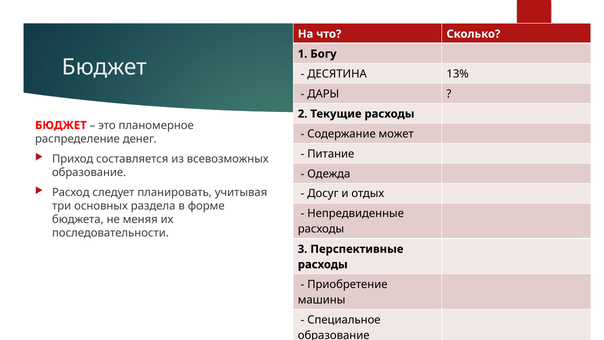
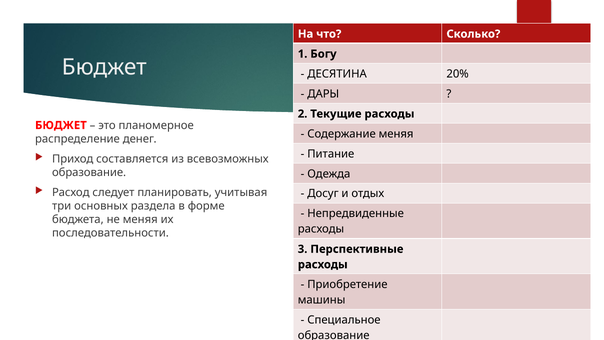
13%: 13% -> 20% (458, 74)
Содержание может: может -> меняя (396, 134)
